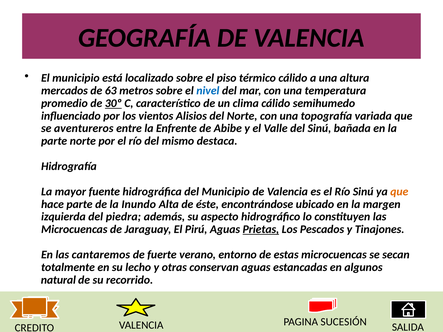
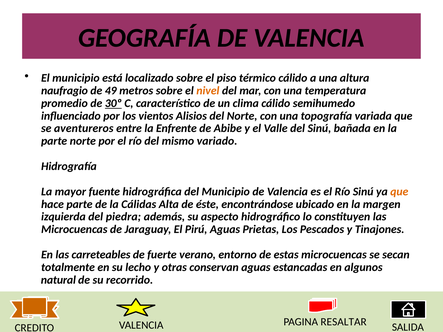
mercados: mercados -> naufragio (64, 91)
63: 63 -> 49 (111, 91)
nivel colour: blue -> orange (208, 91)
destaca: destaca -> variado (217, 141)
Inundo: Inundo -> Cálidas (139, 204)
Prietas underline: present -> none (261, 230)
cantaremos: cantaremos -> carreteables (101, 255)
SUCESIÓN: SUCESIÓN -> RESALTAR (344, 322)
